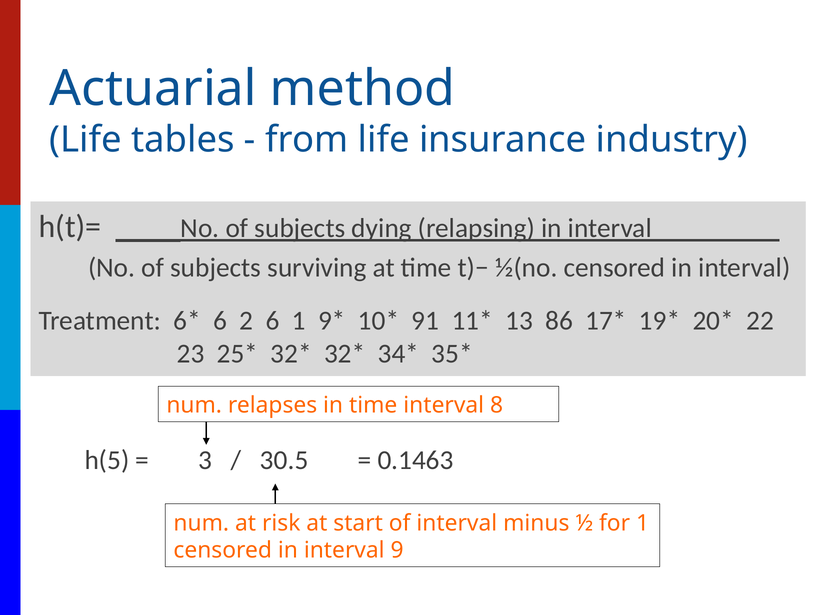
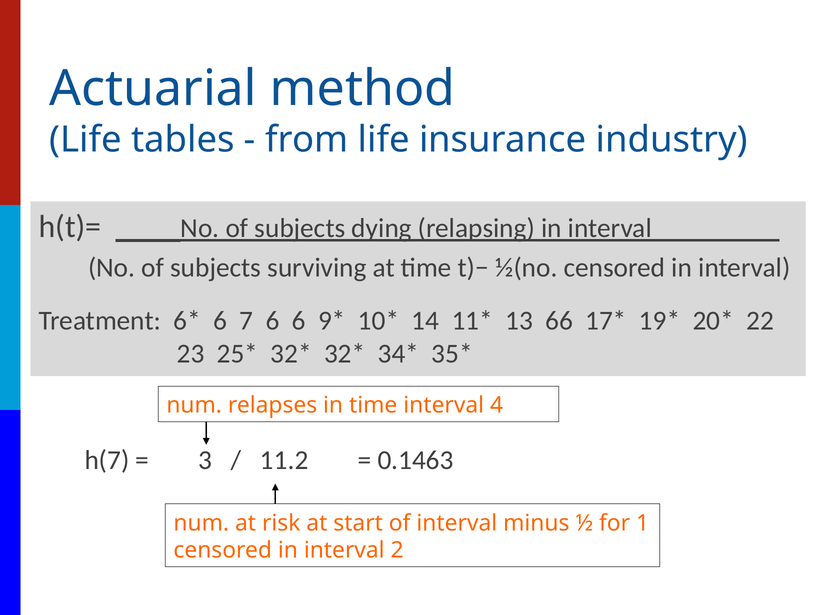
2: 2 -> 7 (246, 321)
6 1: 1 -> 6 (299, 321)
91: 91 -> 14 (425, 321)
86: 86 -> 66 (559, 321)
8: 8 -> 4 (497, 405)
h(5: h(5 -> h(7 (107, 460)
30.5: 30.5 -> 11.2 (284, 460)
9: 9 -> 2 (397, 550)
